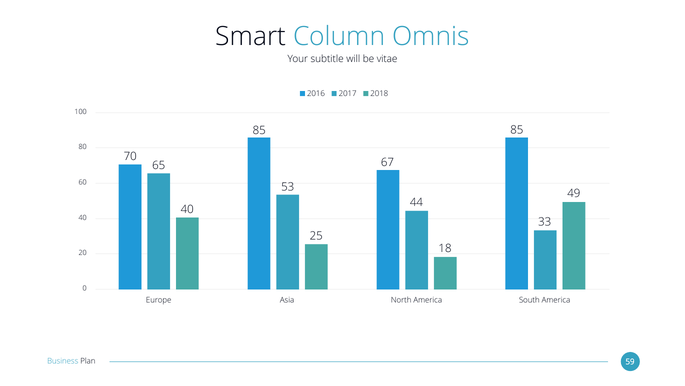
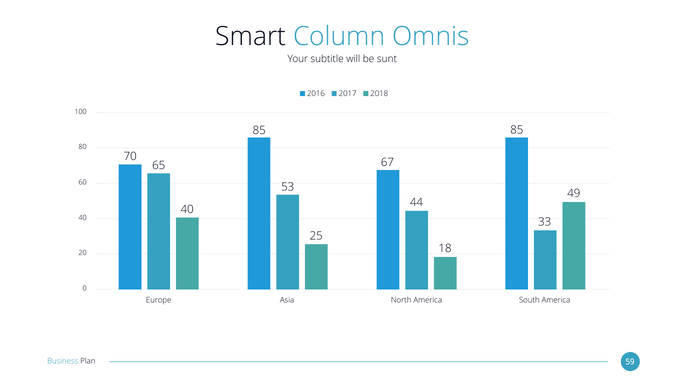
vitae: vitae -> sunt (387, 59)
